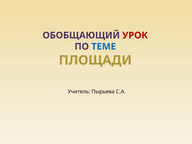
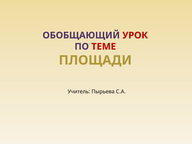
ТЕМЕ colour: blue -> red (104, 47)
